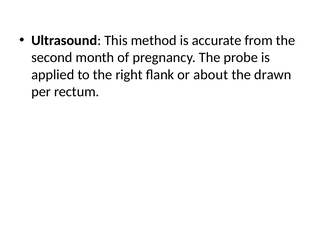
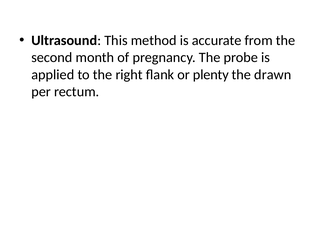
about: about -> plenty (211, 75)
